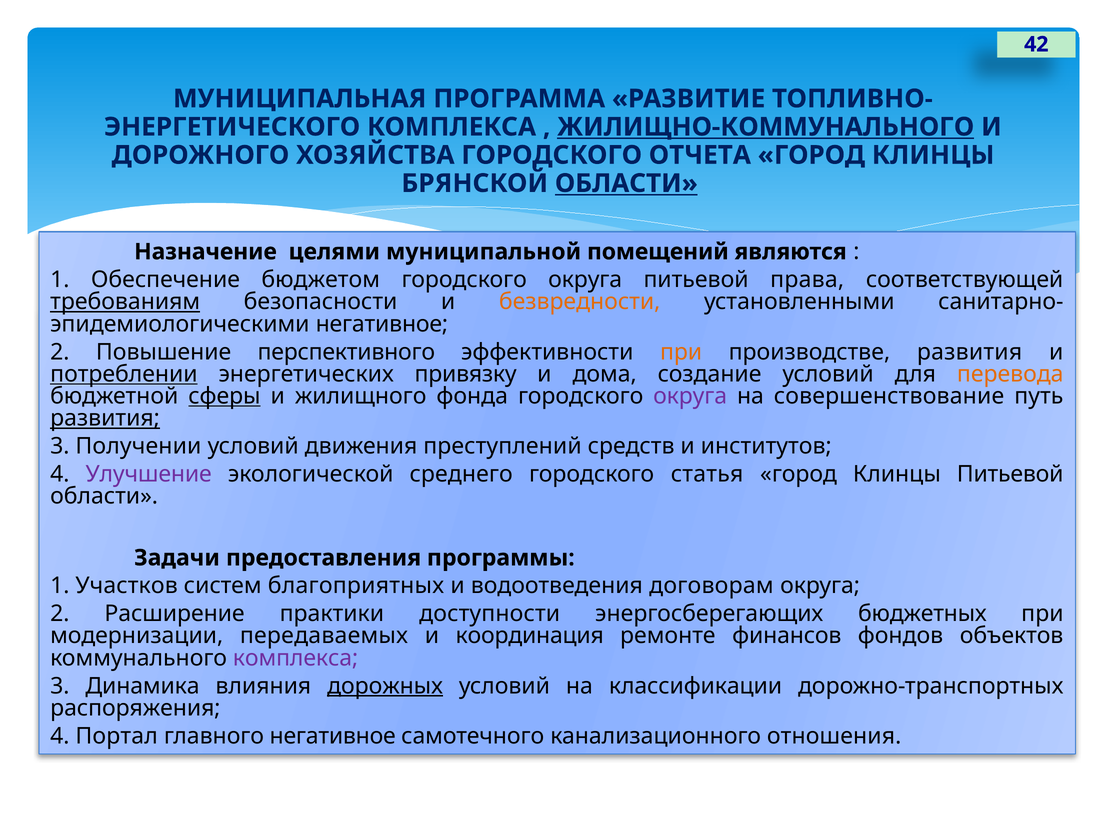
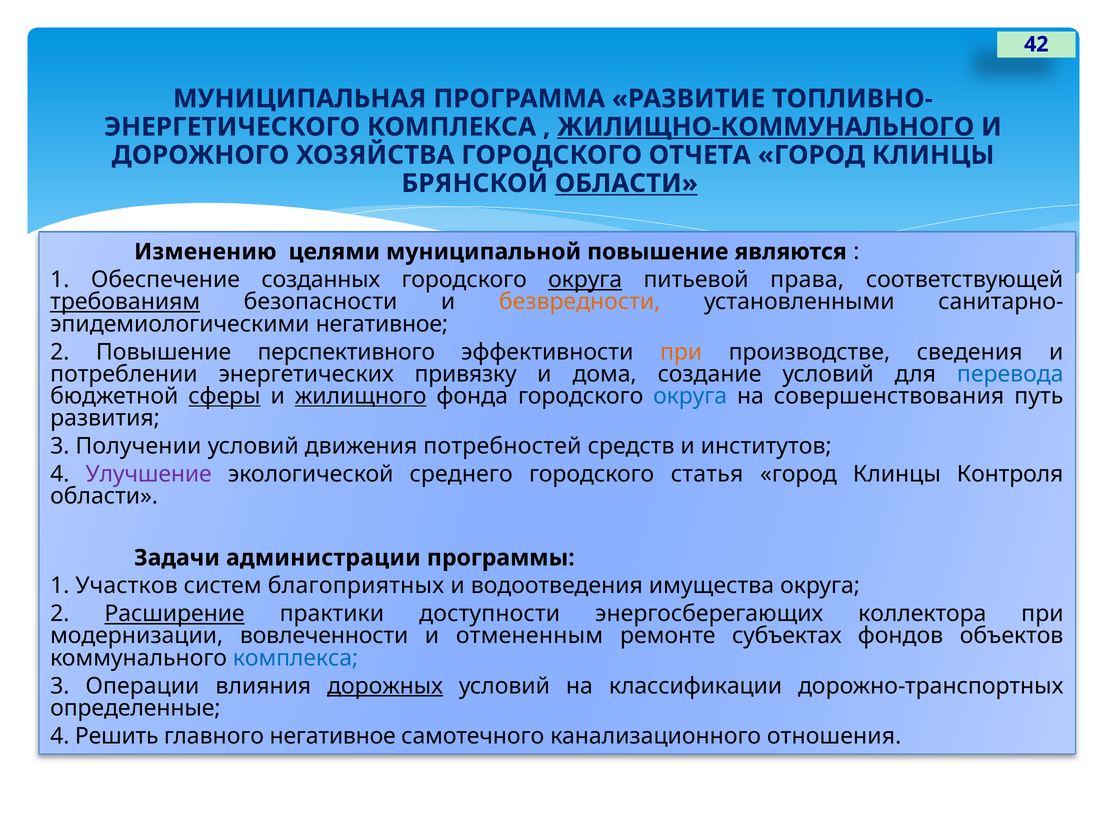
Назначение: Назначение -> Изменению (205, 252)
муниципальной помещений: помещений -> повышение (658, 252)
бюджетом: бюджетом -> созданных (321, 280)
округа underline: none -> present (585, 280)
производстве развития: развития -> сведения (970, 352)
потреблении underline: present -> none (124, 374)
перевода colour: orange -> blue (1010, 374)
жилищного underline: none -> present (361, 396)
округа colour: purple -> blue (690, 396)
совершенствование: совершенствование -> совершенствования (889, 396)
развития underline: present -> none (105, 419)
преступлений: преступлений -> потребностей (502, 447)
Клинцы Питьевой: Питьевой -> Контроля (1010, 475)
предоставления: предоставления -> администрации (323, 558)
договорам: договорам -> имущества (711, 586)
Расширение underline: none -> present (175, 614)
бюджетных: бюджетных -> коллектора (922, 614)
передаваемых: передаваемых -> вовлеченности (324, 636)
координация: координация -> отмененным (529, 636)
финансов: финансов -> субъектах (787, 636)
комплекса colour: purple -> blue (296, 658)
Динамика: Динамика -> Операции (142, 686)
распоряжения: распоряжения -> определенные (135, 709)
Портал: Портал -> Решить (117, 737)
